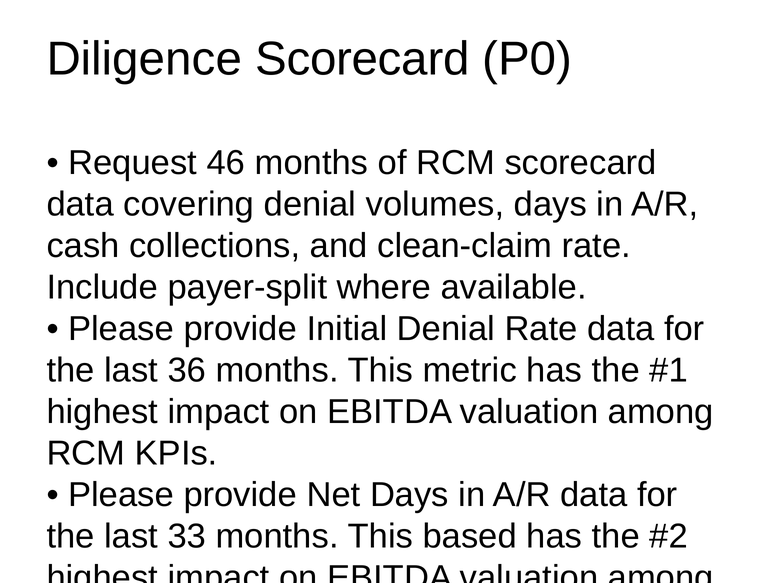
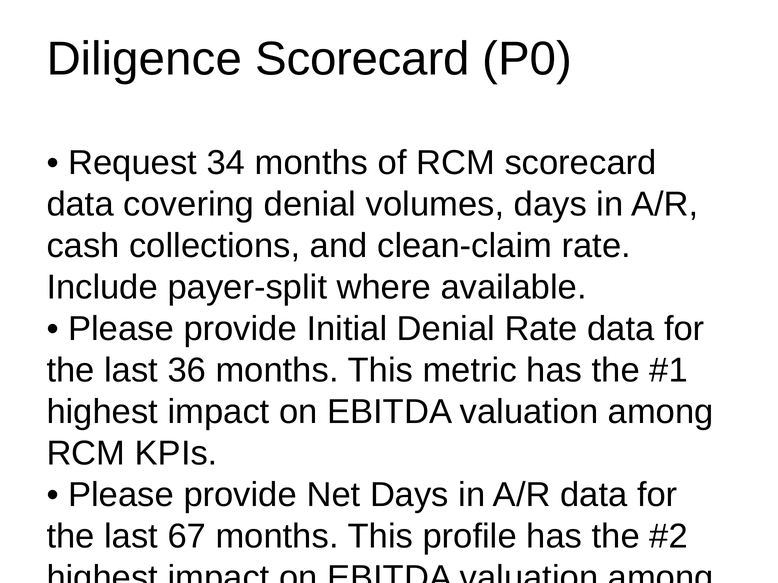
46: 46 -> 34 (226, 163)
33: 33 -> 67 (187, 537)
based: based -> profile (470, 537)
